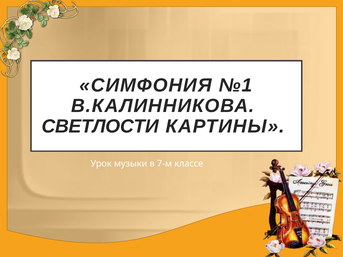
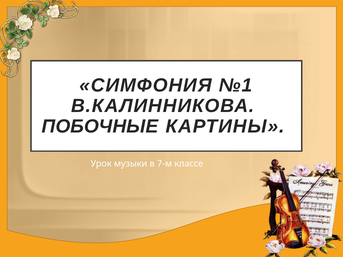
СВЕТЛОСТИ: СВЕТЛОСТИ -> ПОБОЧНЫЕ (100, 127)
